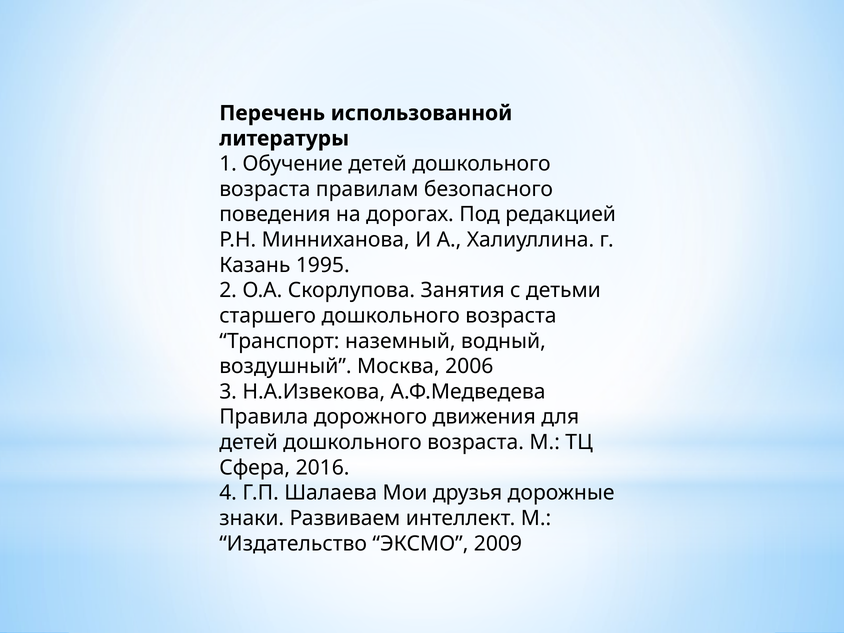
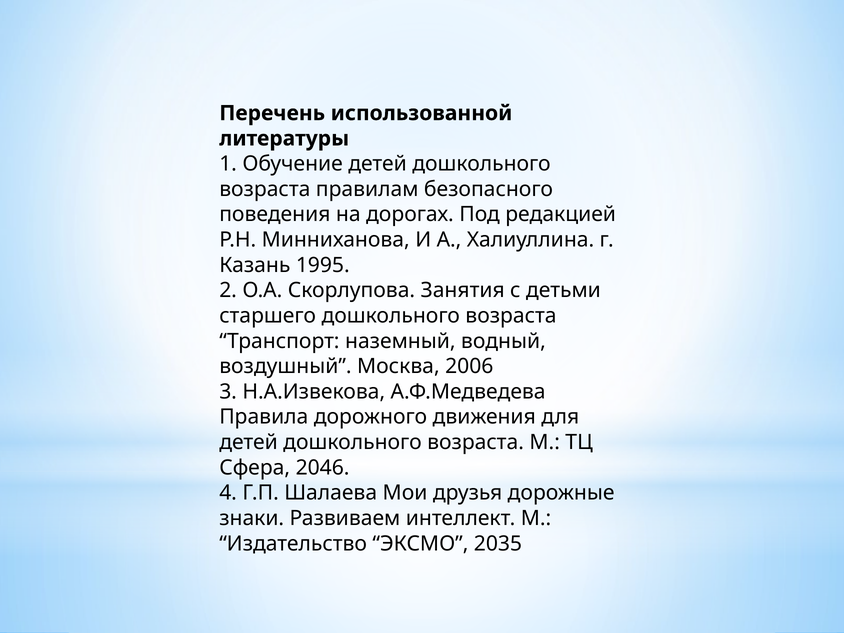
2016: 2016 -> 2046 (323, 468)
2009: 2009 -> 2035 (498, 544)
